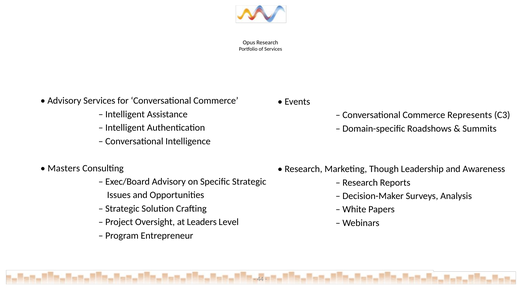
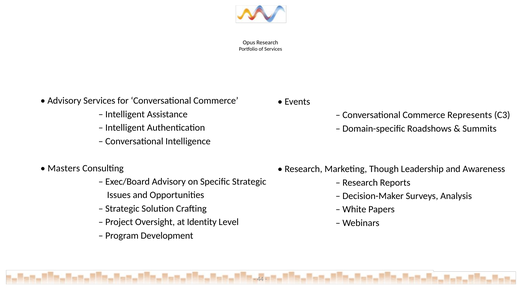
Leaders: Leaders -> Identity (202, 222)
Entrepreneur: Entrepreneur -> Development (167, 236)
